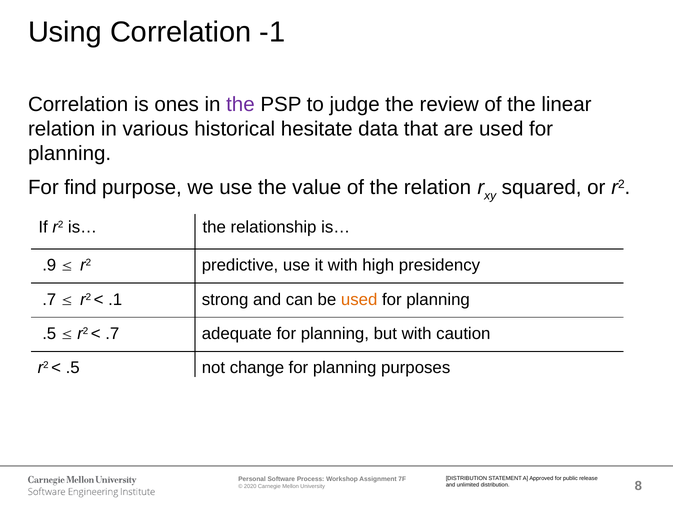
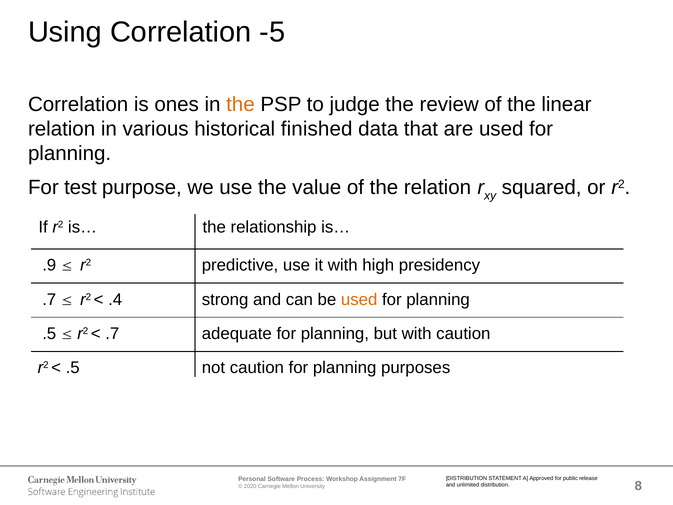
-1: -1 -> -5 (272, 32)
the colour: purple -> orange (240, 104)
hesitate: hesitate -> finished (317, 129)
find: find -> test (80, 188)
.1: .1 -> .4 (115, 299)
not change: change -> caution (257, 368)
